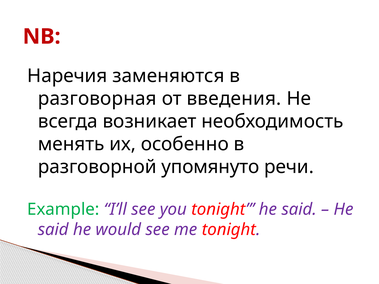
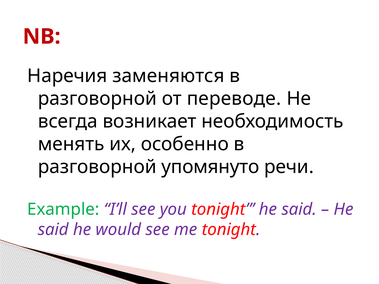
разговорная: разговорная -> разговорной (97, 99)
введения: введения -> переводе (234, 99)
